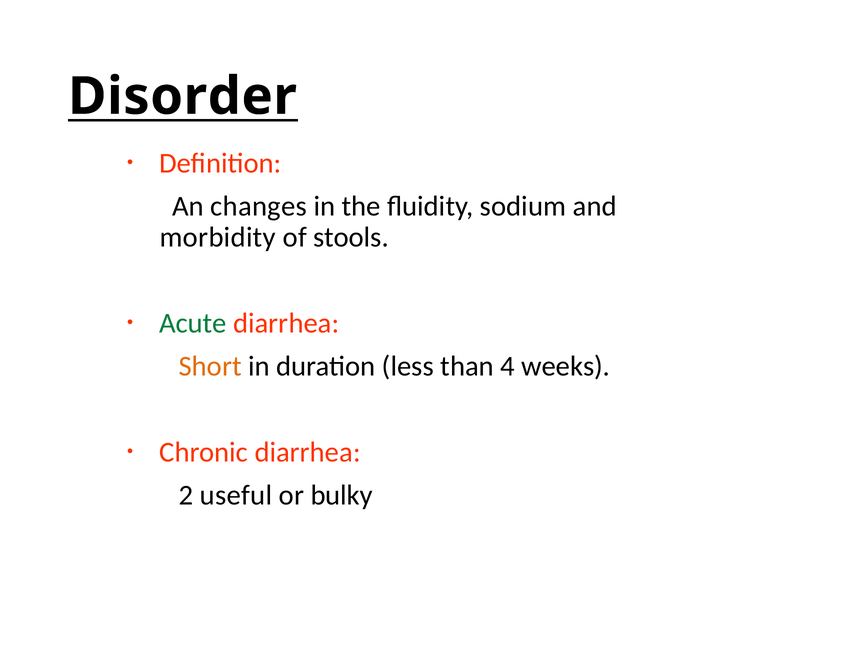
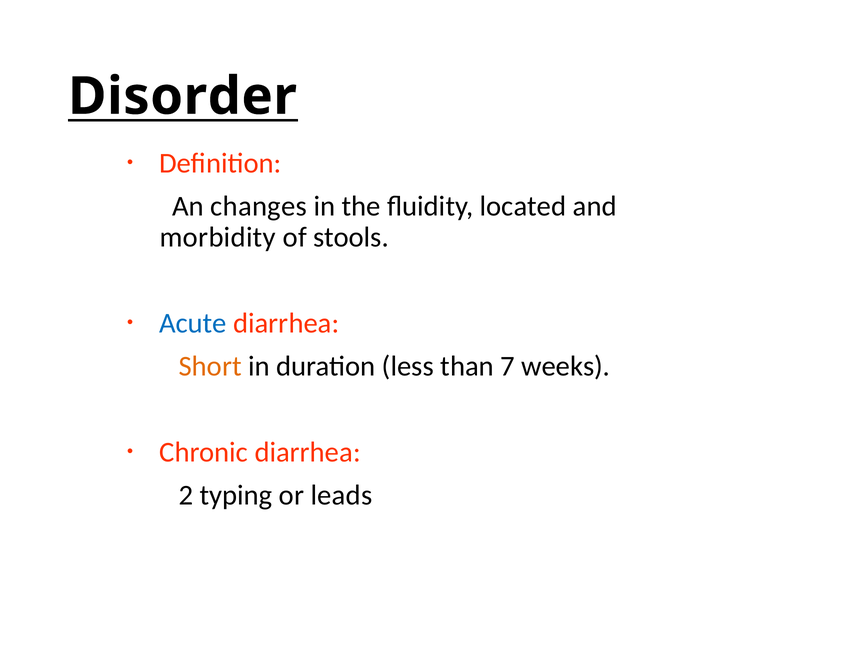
sodium: sodium -> located (523, 206)
Acute colour: green -> blue (193, 323)
4: 4 -> 7 (508, 366)
useful: useful -> typing (236, 495)
bulky: bulky -> leads (341, 495)
